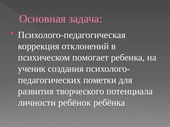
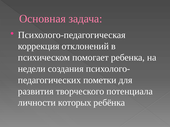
ученик: ученик -> недели (32, 69)
ребёнок: ребёнок -> которых (75, 103)
